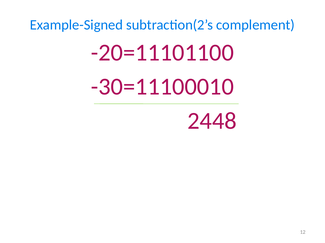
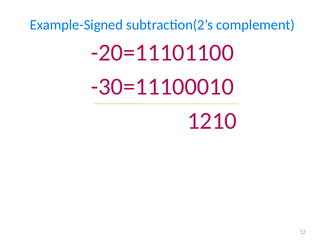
2448: 2448 -> 1210 (212, 121)
